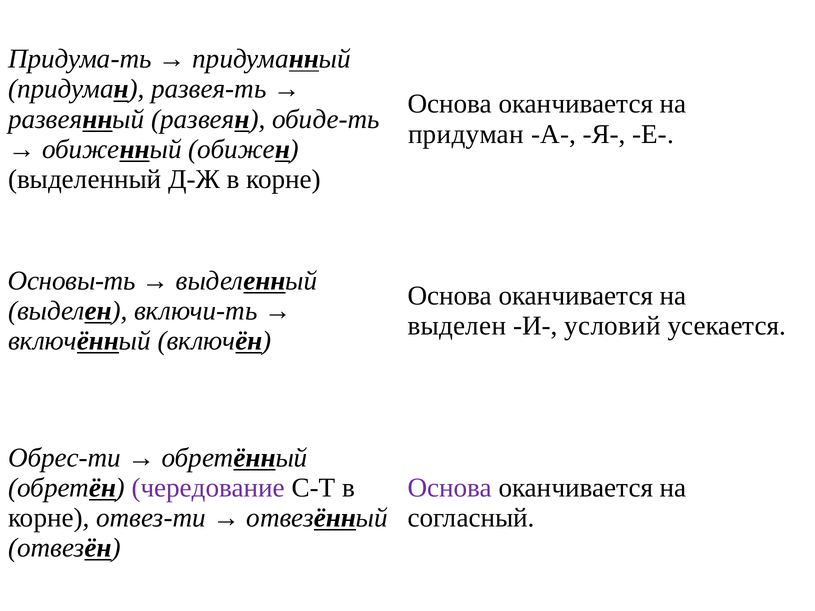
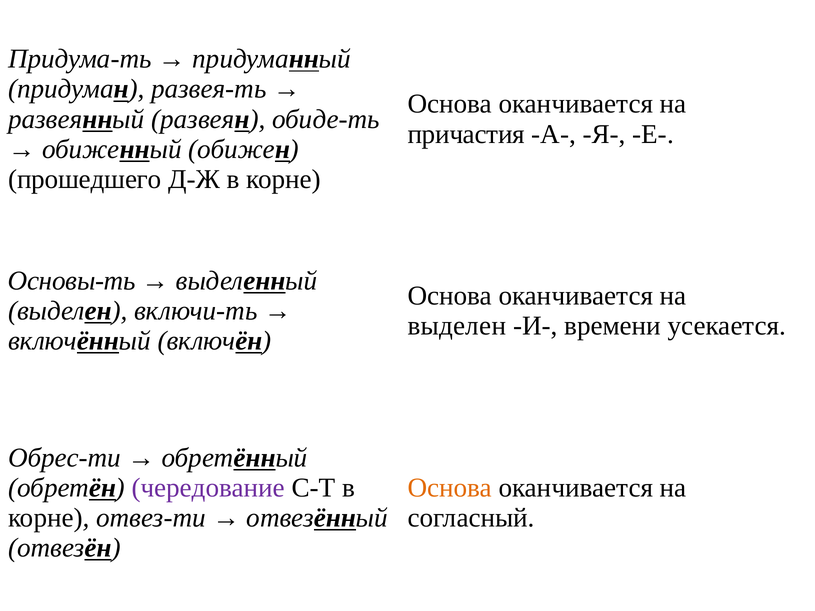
придуман: придуман -> причастия (466, 134)
выделенный: выделенный -> прошедшего (85, 179)
условий: условий -> времени (613, 326)
Основа colour: purple -> orange (450, 488)
